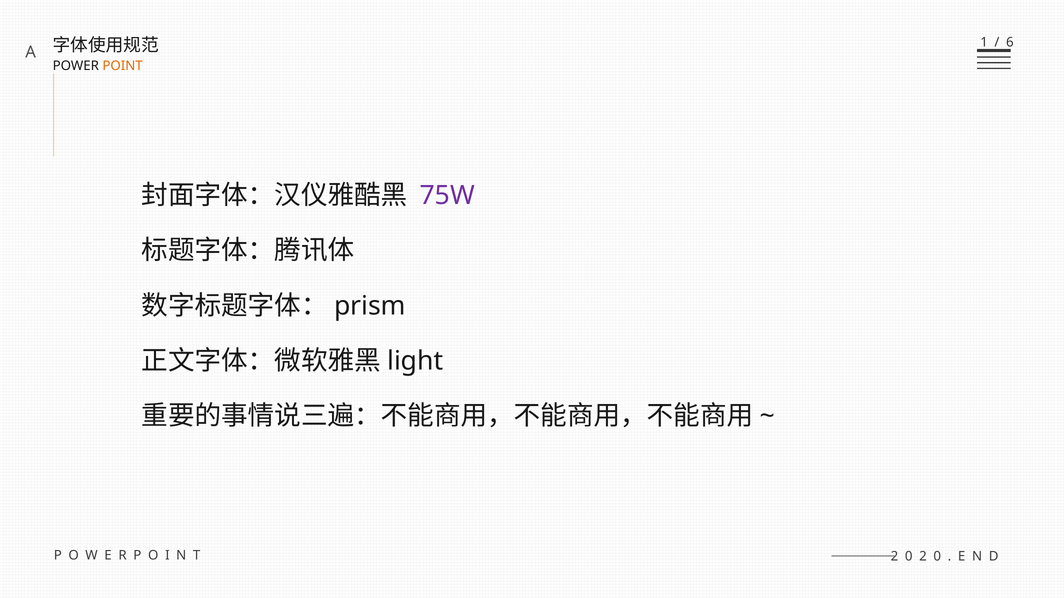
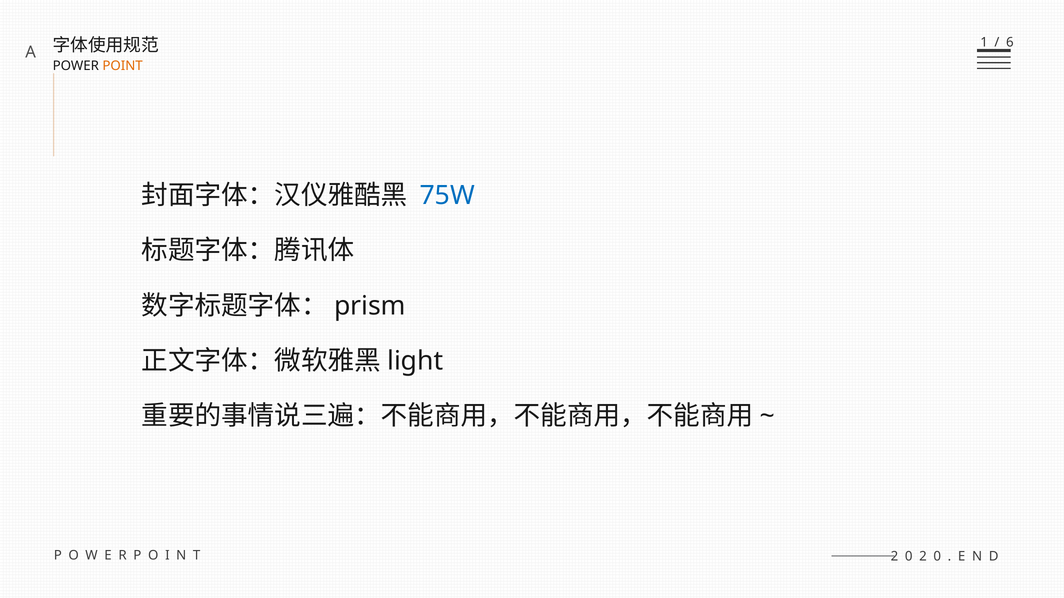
75W colour: purple -> blue (447, 196)
